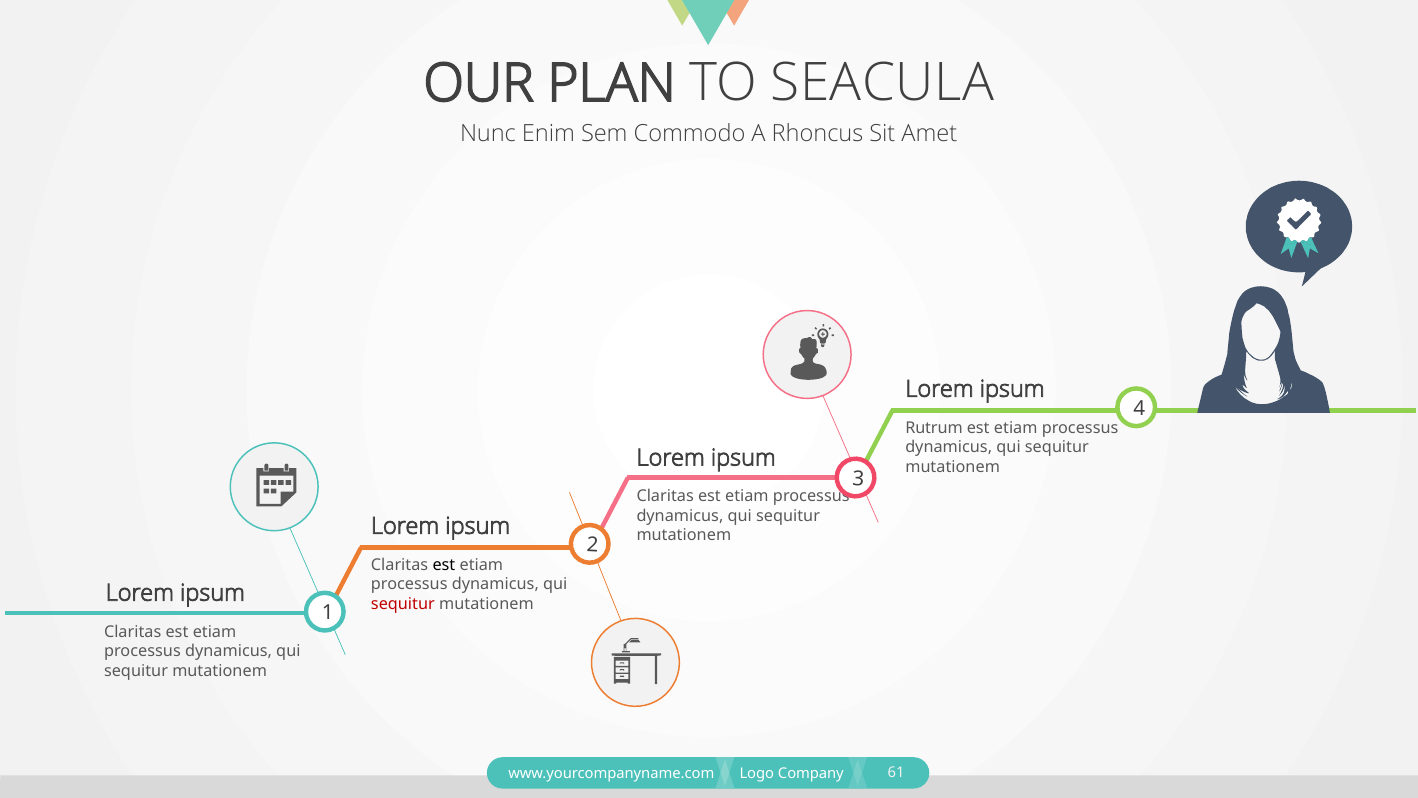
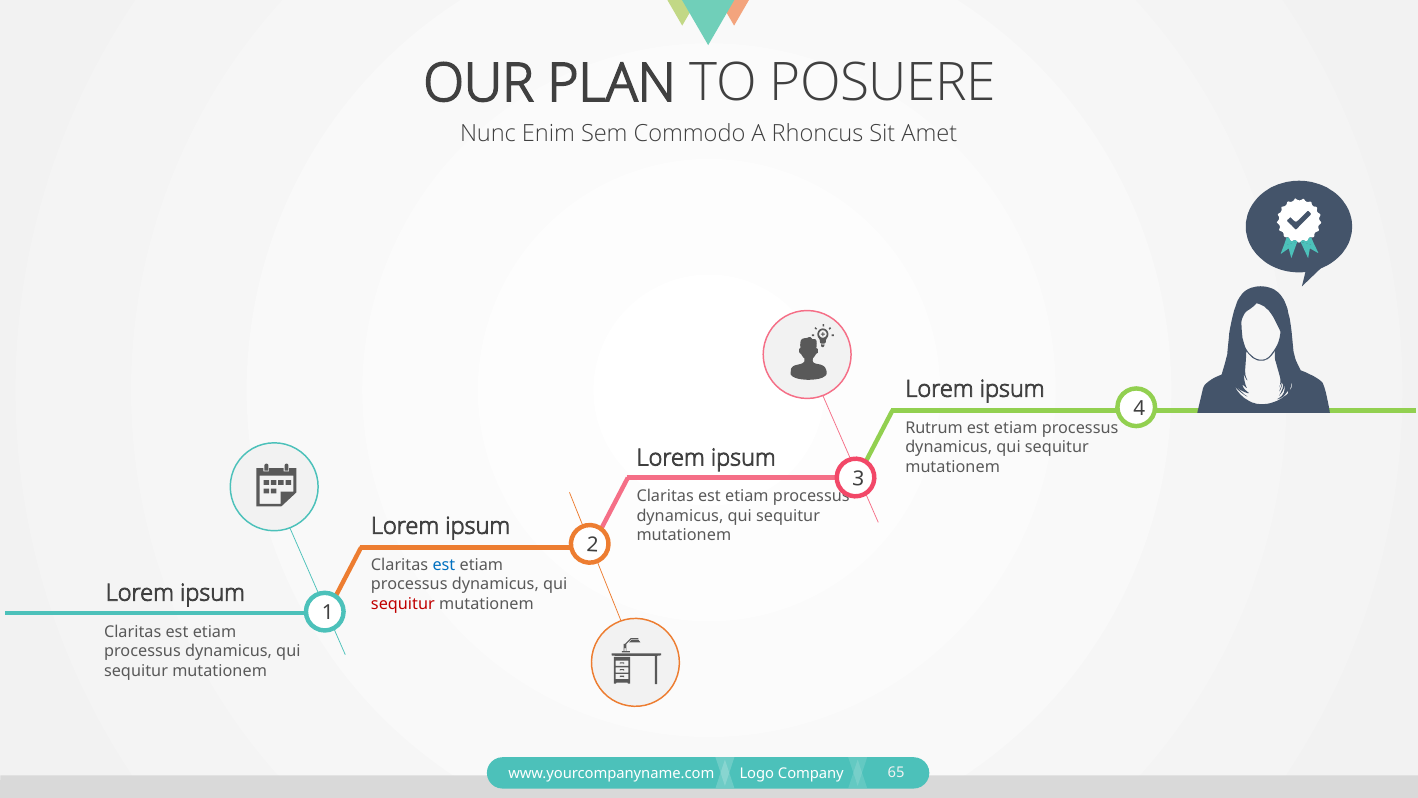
SEACULA: SEACULA -> POSUERE (883, 83)
est colour: black -> blue (444, 565)
61: 61 -> 65 (896, 772)
